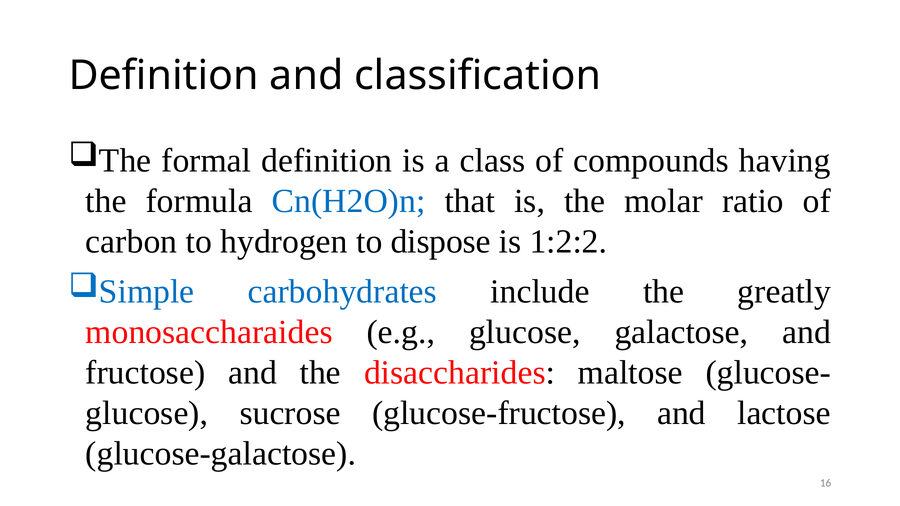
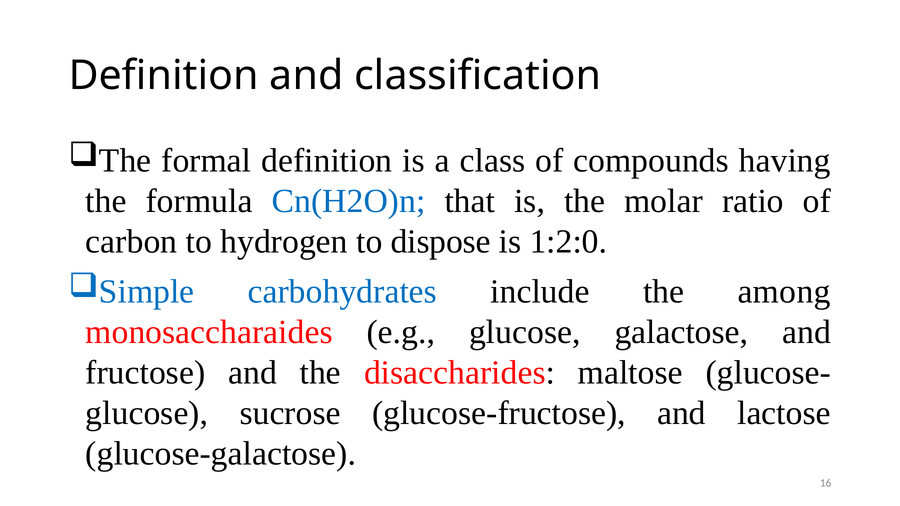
1:2:2: 1:2:2 -> 1:2:0 (568, 242)
greatly: greatly -> among (784, 292)
